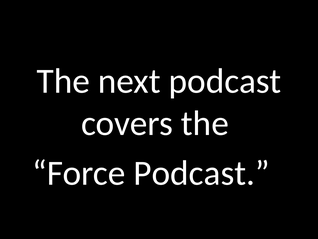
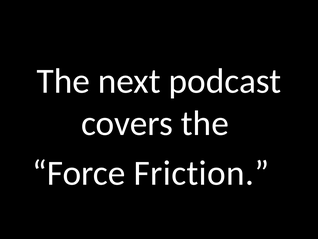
Force Podcast: Podcast -> Friction (201, 173)
